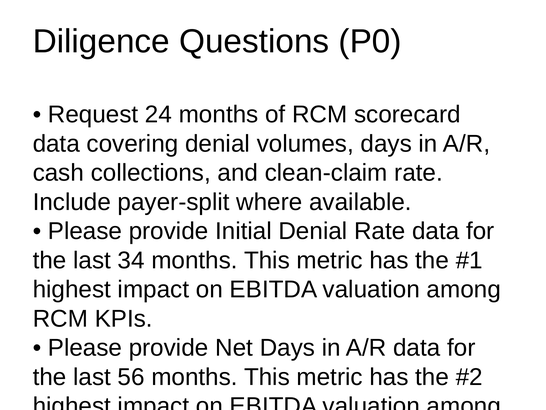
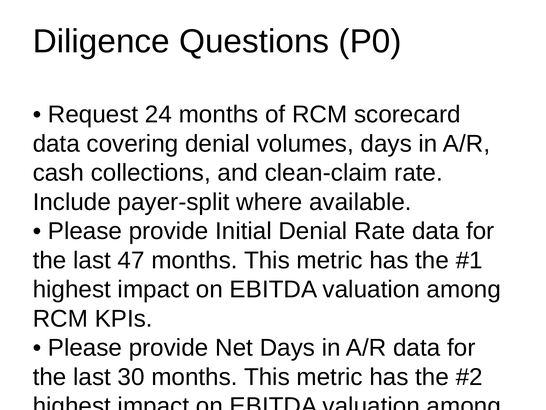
34: 34 -> 47 (131, 260)
56: 56 -> 30 (131, 377)
